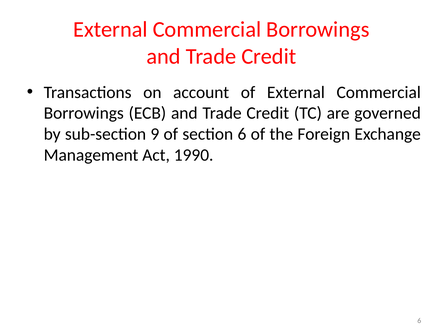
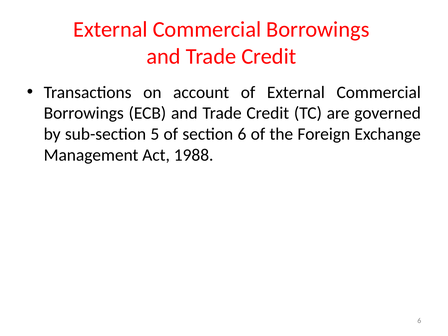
9: 9 -> 5 (155, 134)
1990: 1990 -> 1988 (194, 155)
